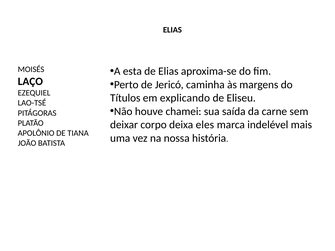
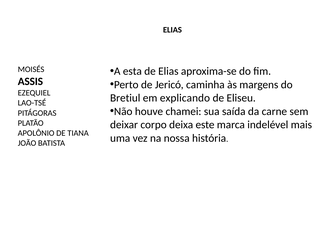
LAÇO: LAÇO -> ASSIS (30, 81)
Títulos: Títulos -> Bretiul (125, 98)
eles: eles -> este (205, 125)
